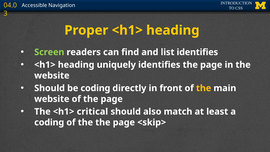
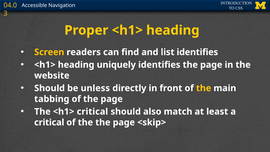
Screen colour: light green -> yellow (49, 52)
be coding: coding -> unless (95, 88)
website: website -> tabbing (52, 99)
coding: coding -> critical (49, 122)
